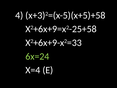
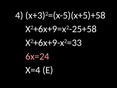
6x=24 colour: light green -> pink (37, 56)
